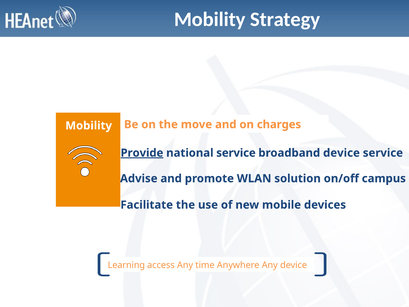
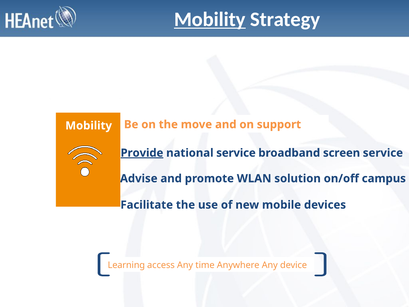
Mobility underline: none -> present (210, 19)
charges: charges -> support (279, 124)
broadband device: device -> screen (342, 153)
